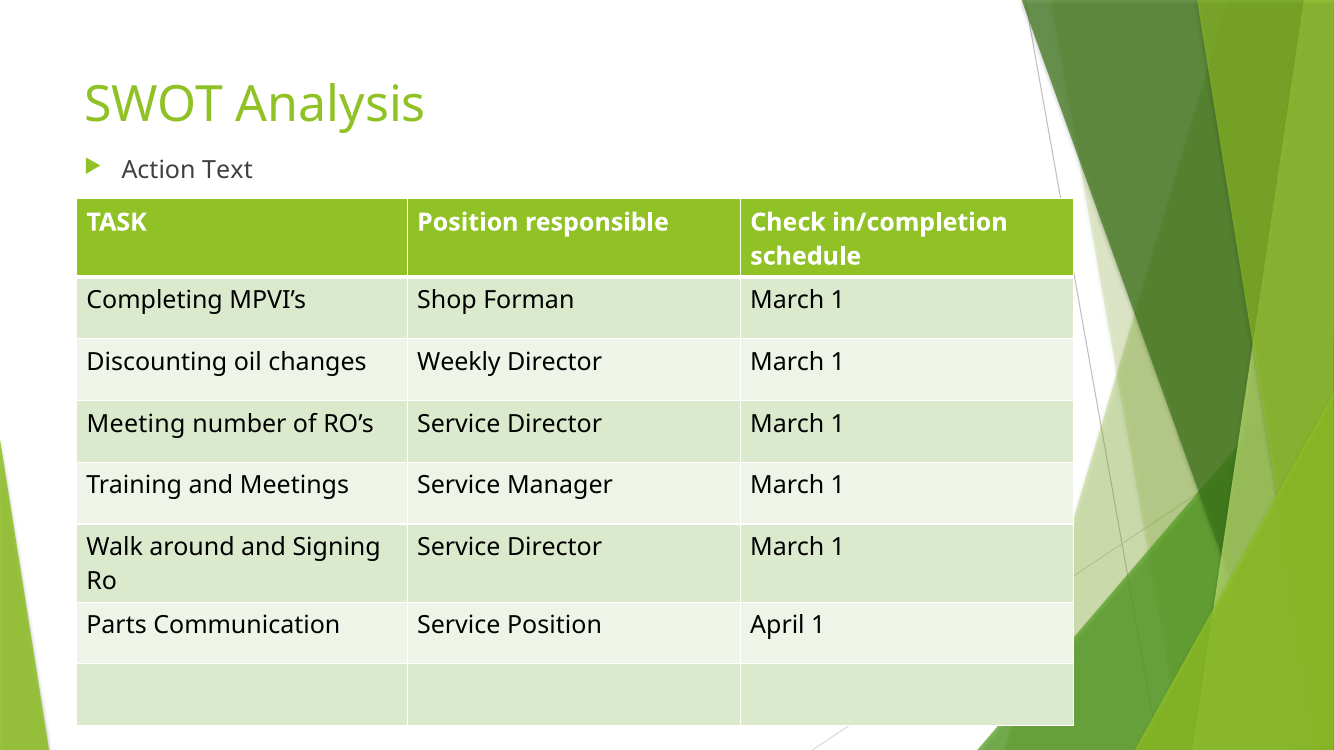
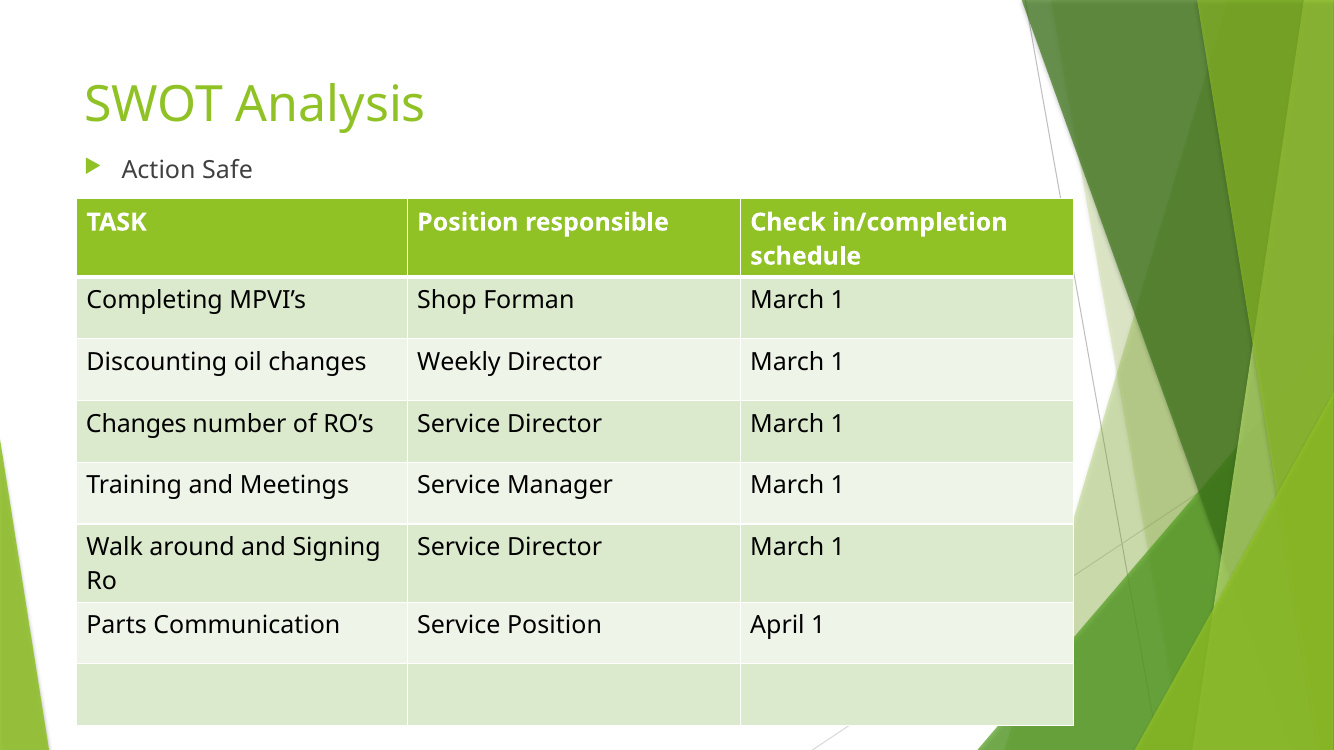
Text: Text -> Safe (228, 171)
Meeting: Meeting -> Changes (136, 424)
